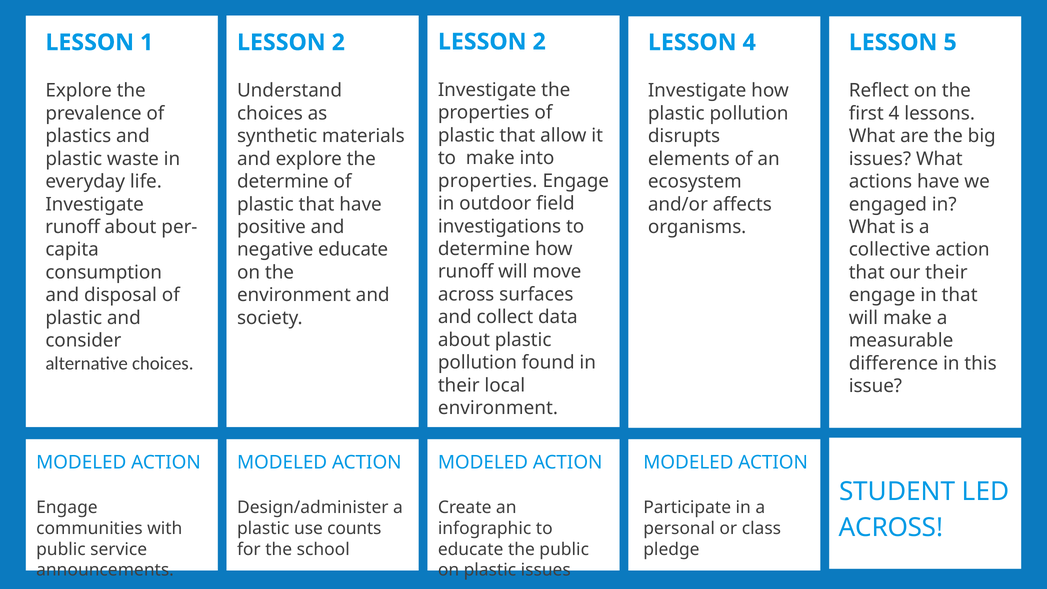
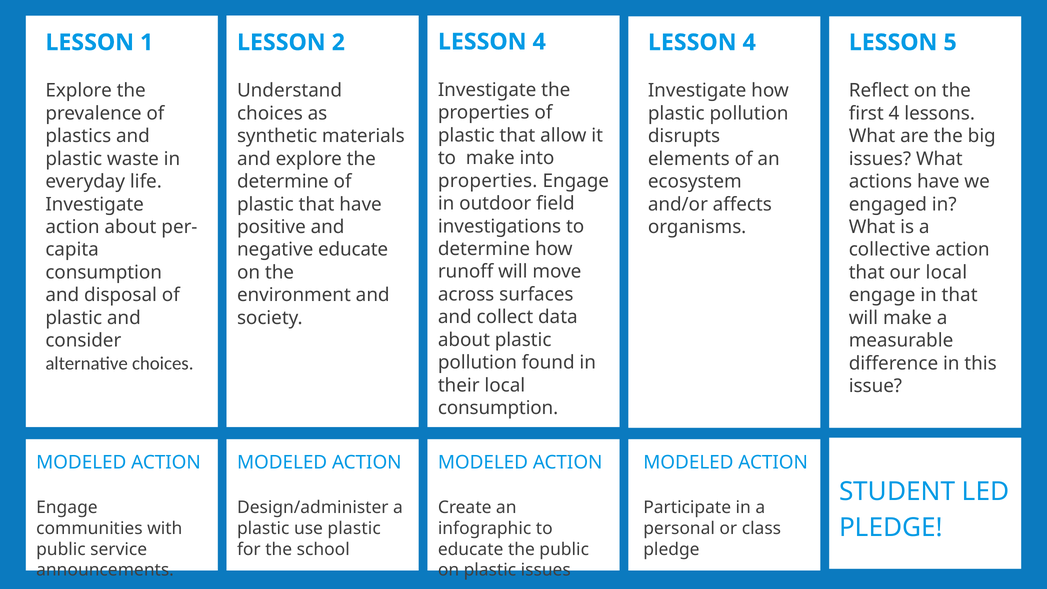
2: 2 -> 4 (539, 42)
runoff: runoff -> action (73, 227)
our their: their -> local (946, 272)
environment: environment -> consumption (498, 408)
ACROSS: ACROSS -> PLEDGE (891, 528)
use counts: counts -> plastic (354, 528)
